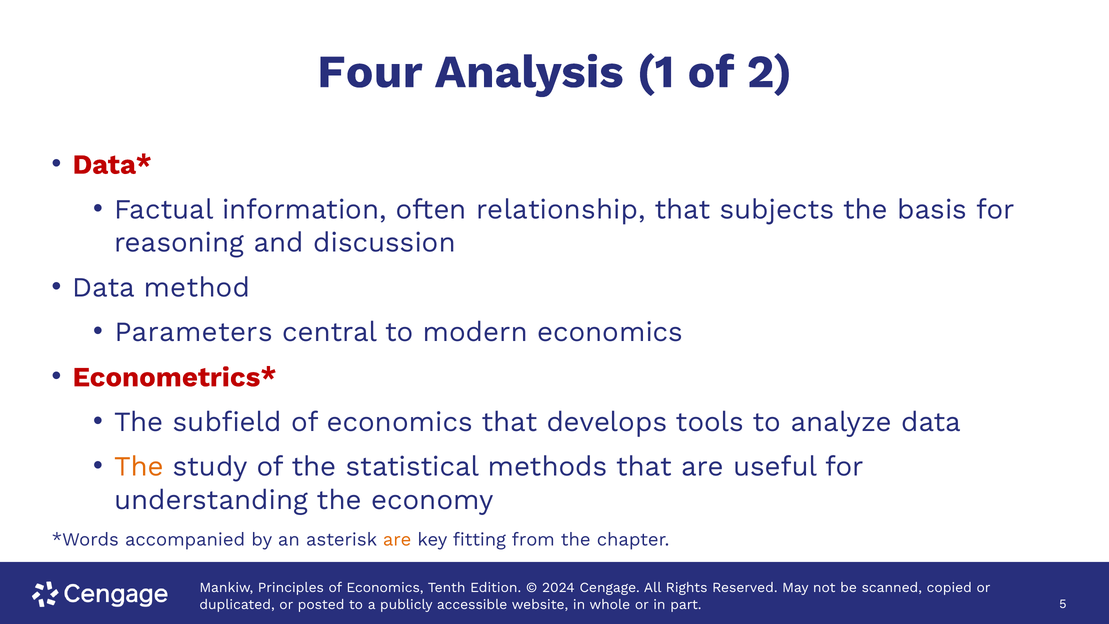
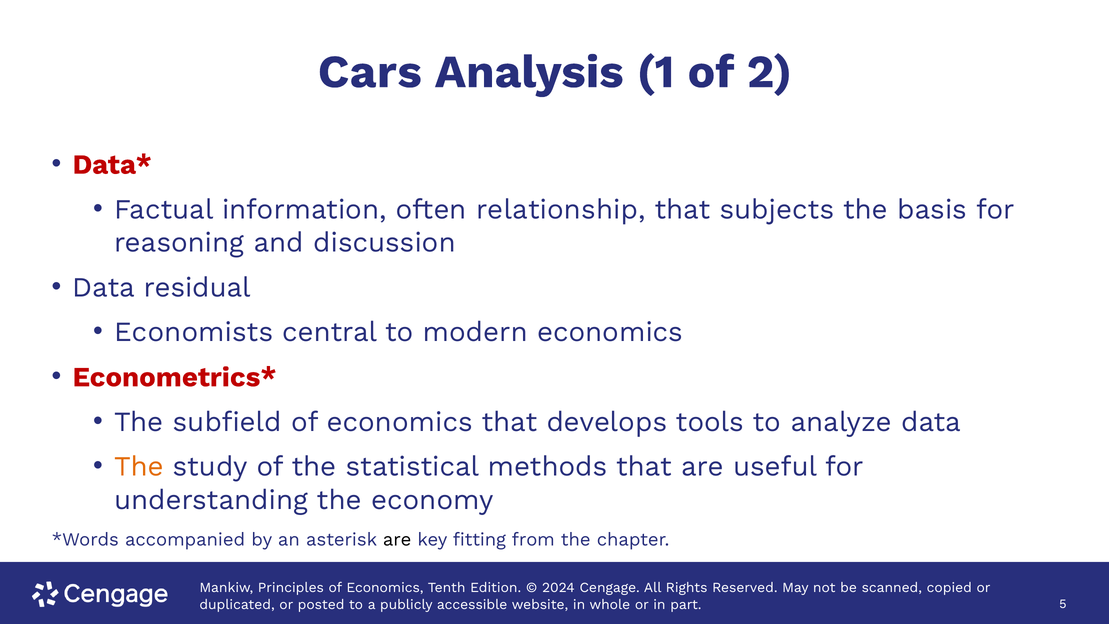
Four: Four -> Cars (370, 72)
method: method -> residual (197, 287)
Parameters: Parameters -> Economists (194, 332)
are colour: orange -> black (397, 540)
